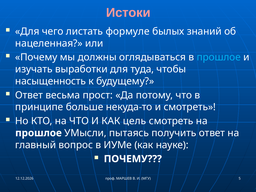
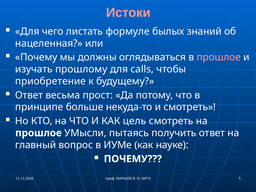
прошлое colour: light blue -> pink (219, 57)
выработки: выработки -> прошлому (81, 69)
туда: туда -> calls (142, 69)
насыщенность: насыщенность -> приобретение (50, 81)
